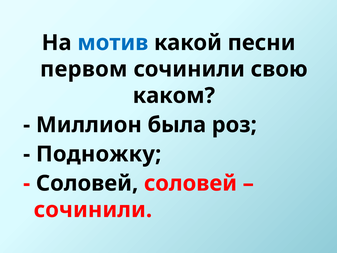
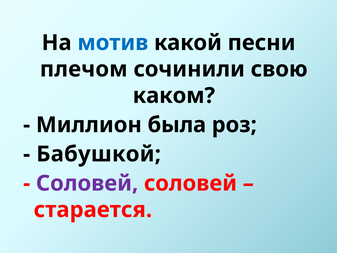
первом: первом -> плечом (84, 69)
Подножку: Подножку -> Бабушкой (99, 154)
Соловей colour: black -> purple (87, 183)
сочинили: сочинили -> старается (93, 210)
